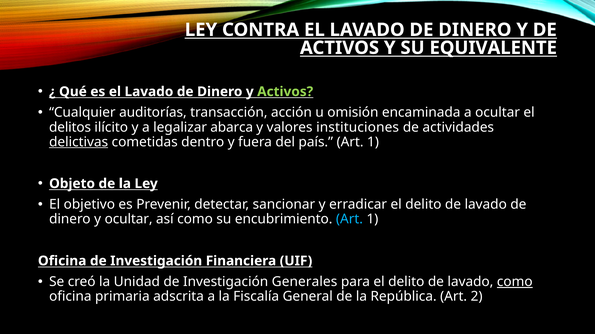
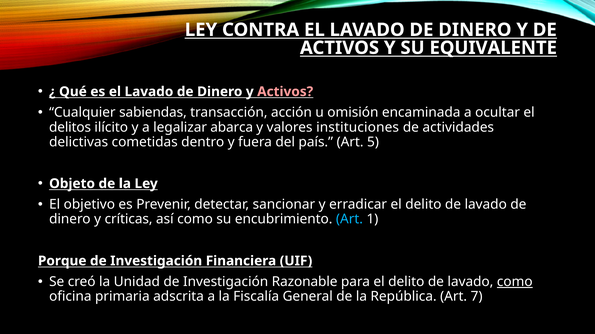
Activos colour: light green -> pink (285, 92)
auditorías: auditorías -> sabiendas (153, 113)
delictivas underline: present -> none (79, 142)
país Art 1: 1 -> 5 (373, 142)
y ocultar: ocultar -> críticas (129, 220)
Oficina: Oficina -> Porque (62, 261)
Generales: Generales -> Razonable (305, 282)
2: 2 -> 7 (477, 297)
